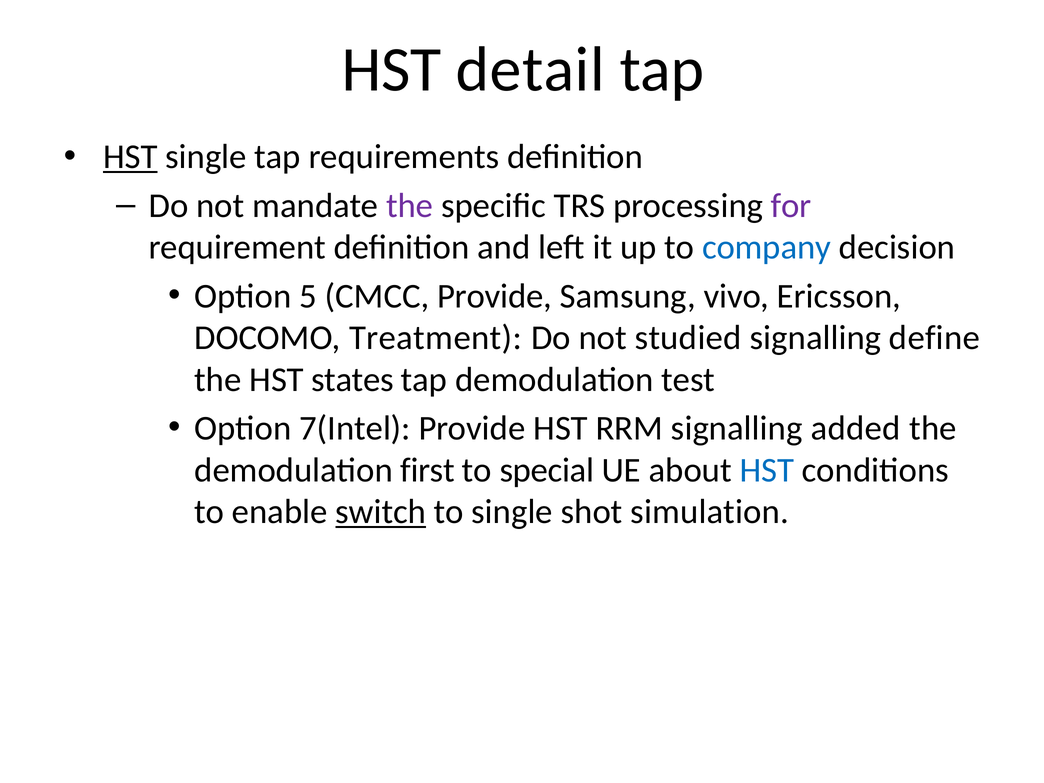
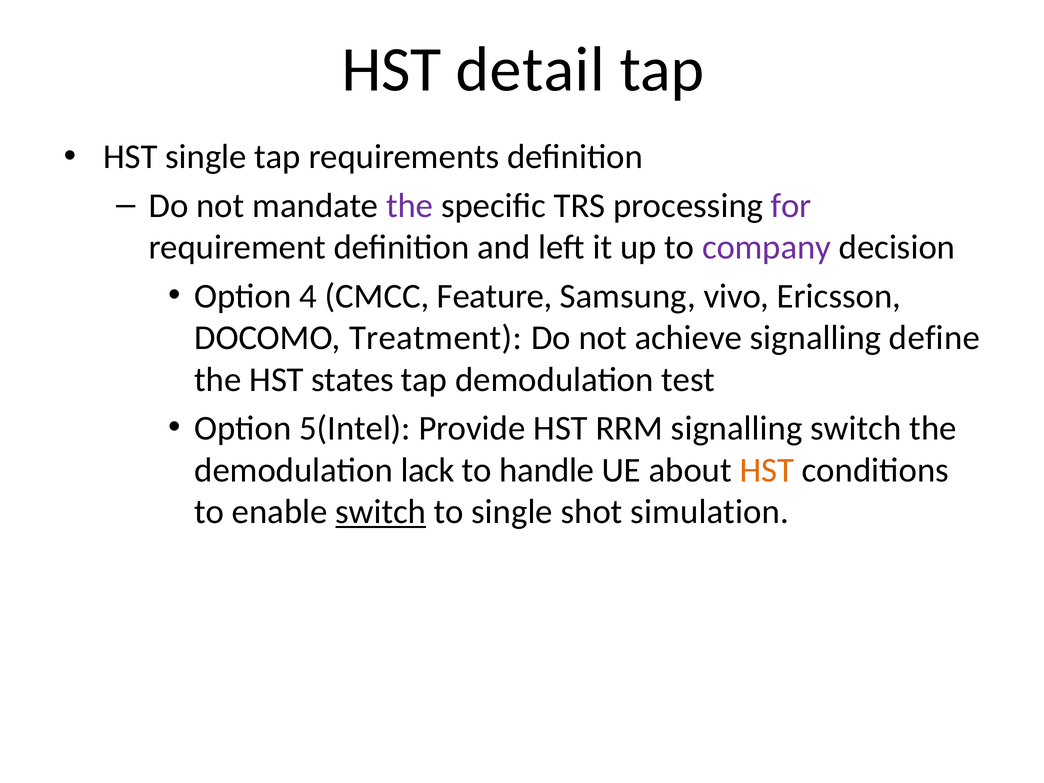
HST underline: present -> none (130, 157)
company colour: blue -> purple (766, 247)
5: 5 -> 4 (308, 296)
CMCC Provide: Provide -> Feature (495, 296)
studied: studied -> achieve (688, 338)
7(Intel: 7(Intel -> 5(Intel (355, 428)
signalling added: added -> switch (856, 428)
first: first -> lack (428, 470)
special: special -> handle (547, 470)
HST colour: blue -> orange (767, 470)
